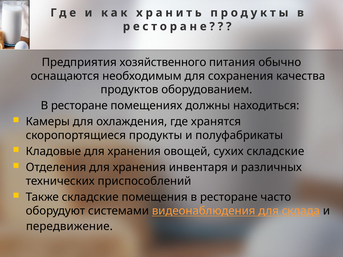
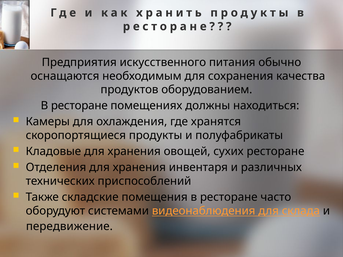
хозяйственного: хозяйственного -> искусственного (163, 62)
сухих складские: складские -> ресторане (275, 152)
